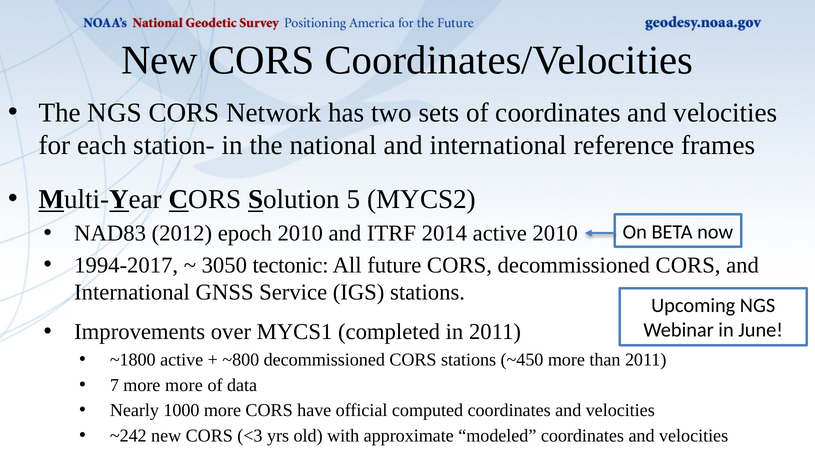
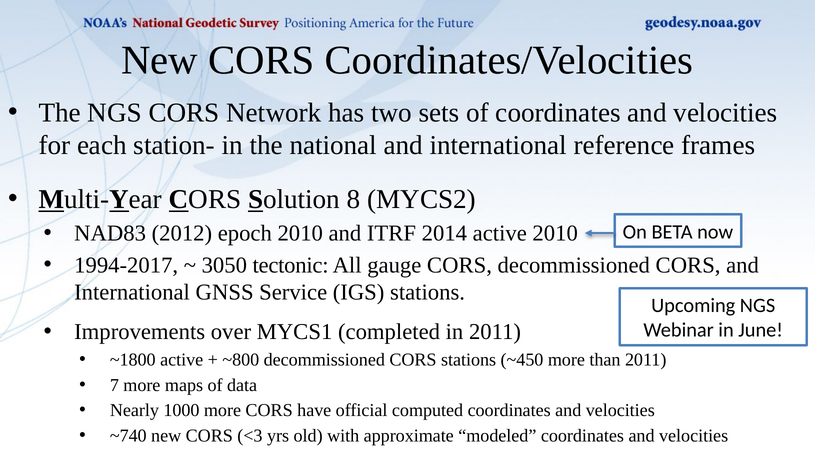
5: 5 -> 8 (354, 199)
future: future -> gauge (394, 265)
more more: more -> maps (184, 385)
~242: ~242 -> ~740 (128, 435)
